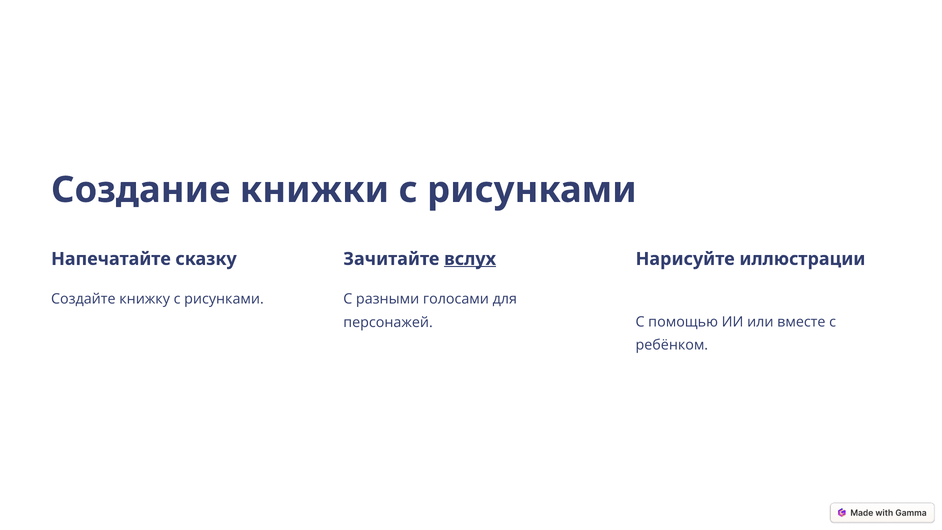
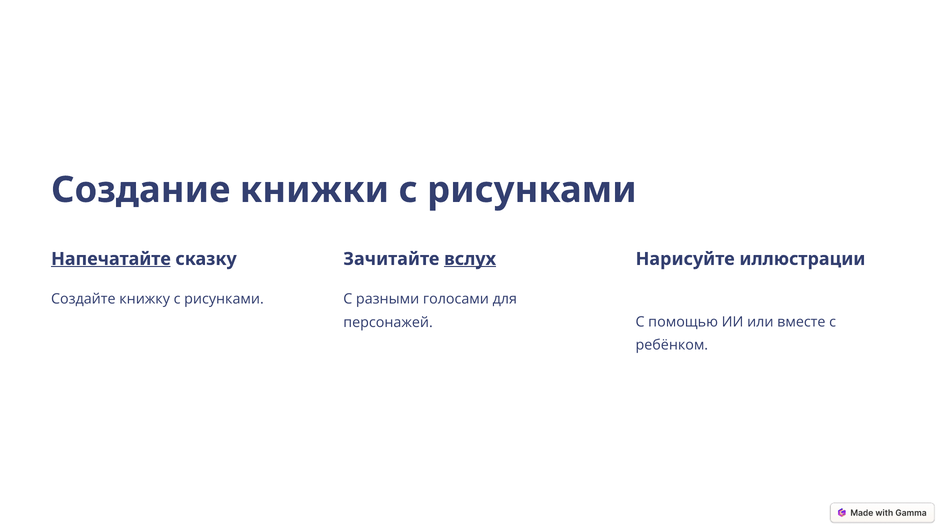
Напечатайте underline: none -> present (111, 259)
